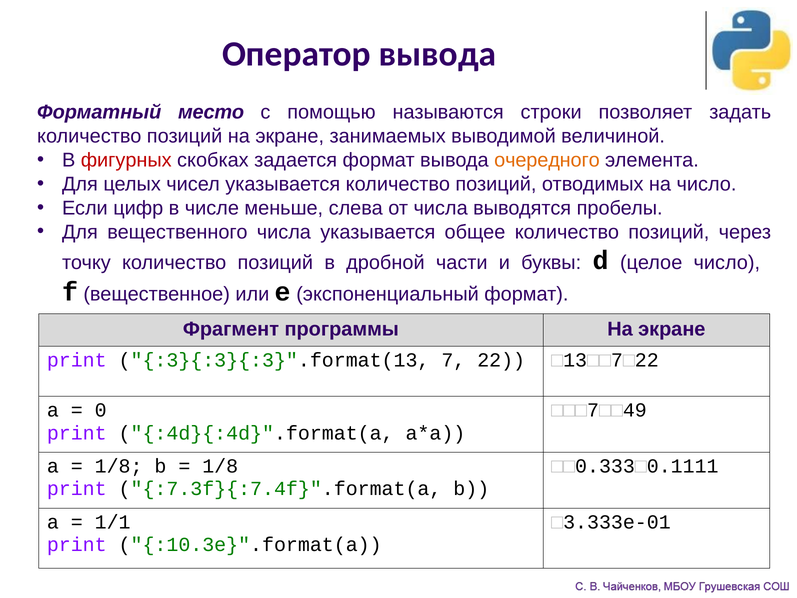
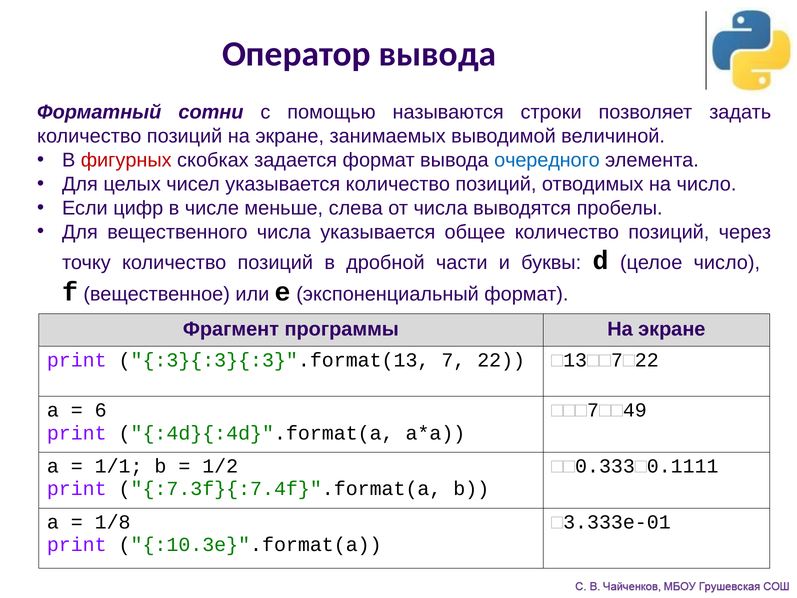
место: место -> сотни (211, 112)
очередного colour: orange -> blue (547, 160)
0: 0 -> 6 (101, 410)
1/8: 1/8 -> 1/1 (119, 466)
1/8: 1/8 -> 1/2 (220, 466)
1/1: 1/1 -> 1/8 (113, 522)
